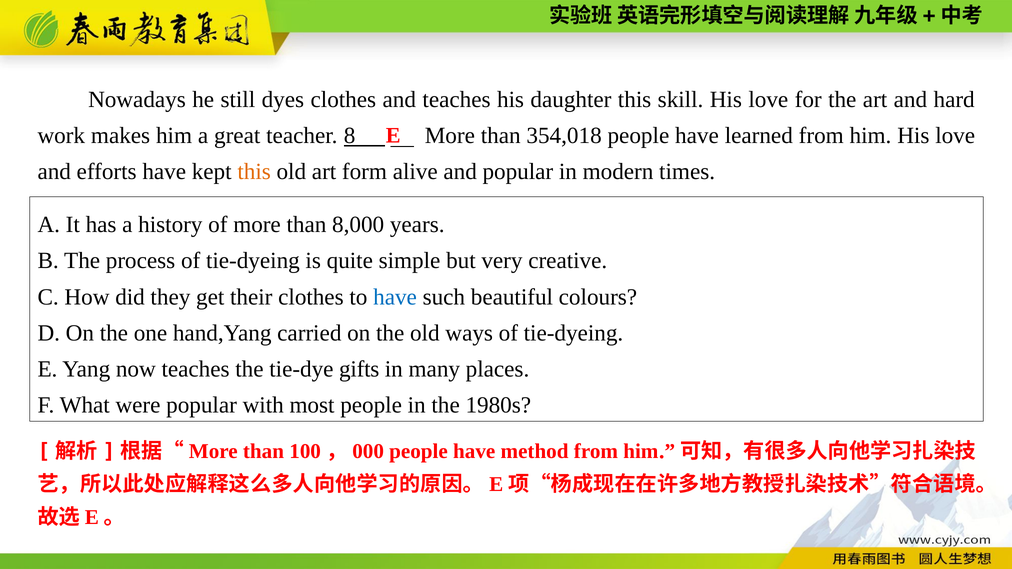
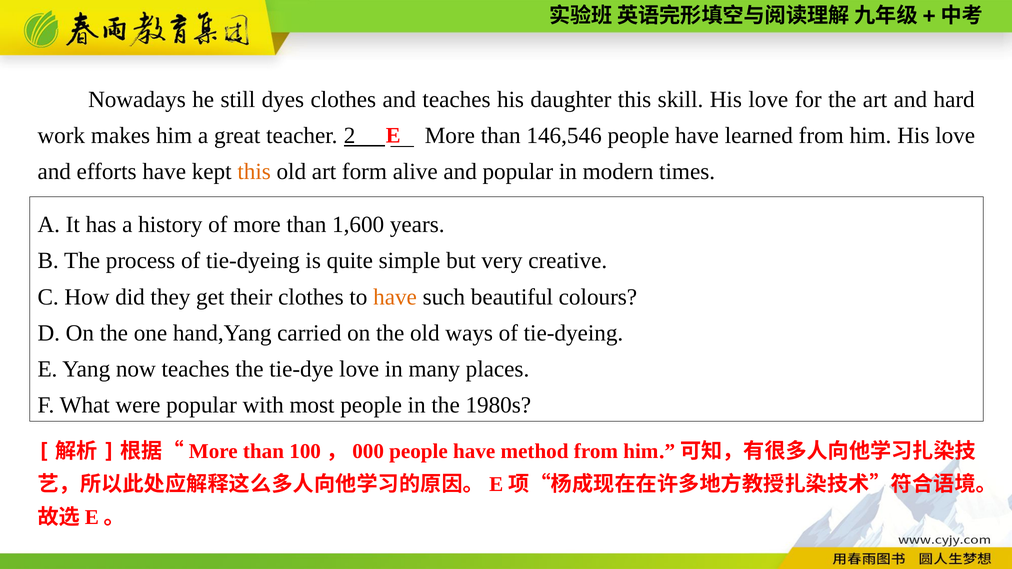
8: 8 -> 2 (350, 136)
354,018: 354,018 -> 146,546 (564, 136)
8,000: 8,000 -> 1,600 (358, 225)
have colour: blue -> orange (395, 297)
tie-dye gifts: gifts -> love (359, 369)
